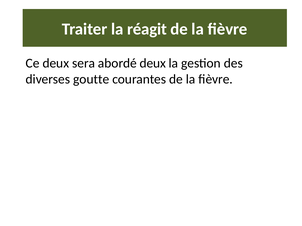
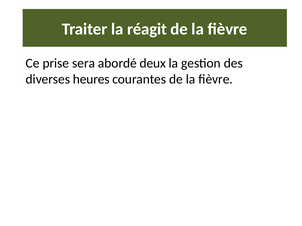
Ce deux: deux -> prise (56, 63)
goutte: goutte -> heures (91, 79)
